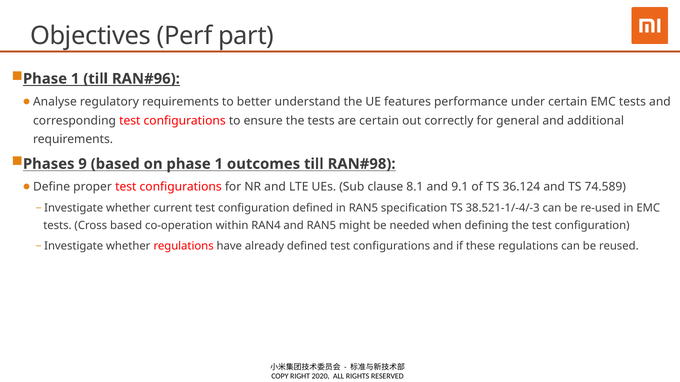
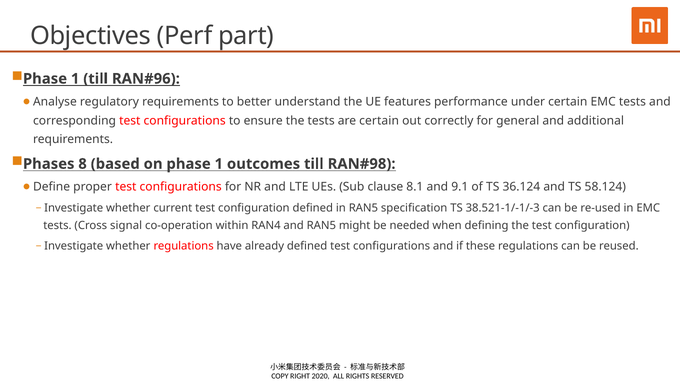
9: 9 -> 8 (83, 164)
74.589: 74.589 -> 58.124 (605, 187)
38.521-1/-4/-3: 38.521-1/-4/-3 -> 38.521-1/-1/-3 (503, 208)
Cross based: based -> signal (126, 226)
